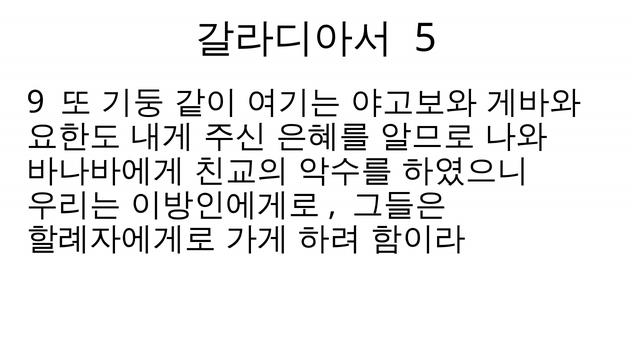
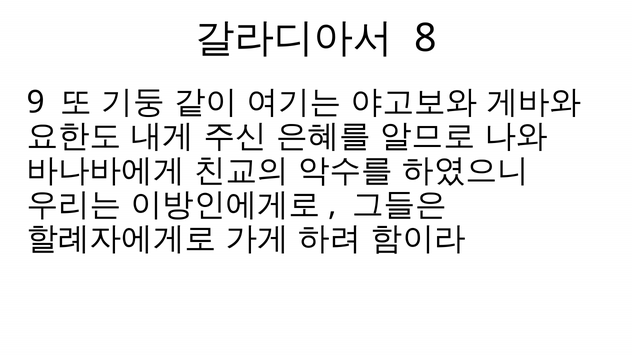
5: 5 -> 8 (425, 38)
